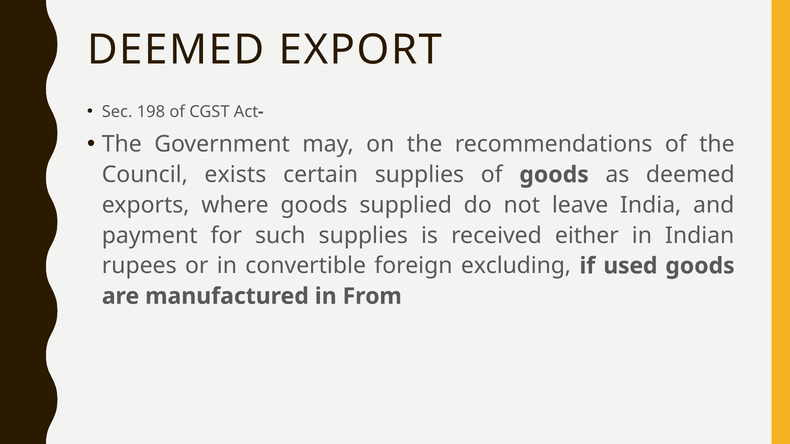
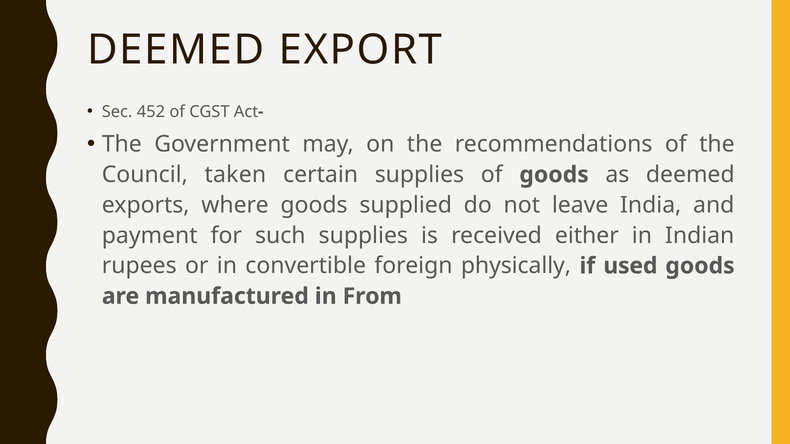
198: 198 -> 452 (151, 112)
exists: exists -> taken (235, 175)
excluding: excluding -> physically (516, 266)
